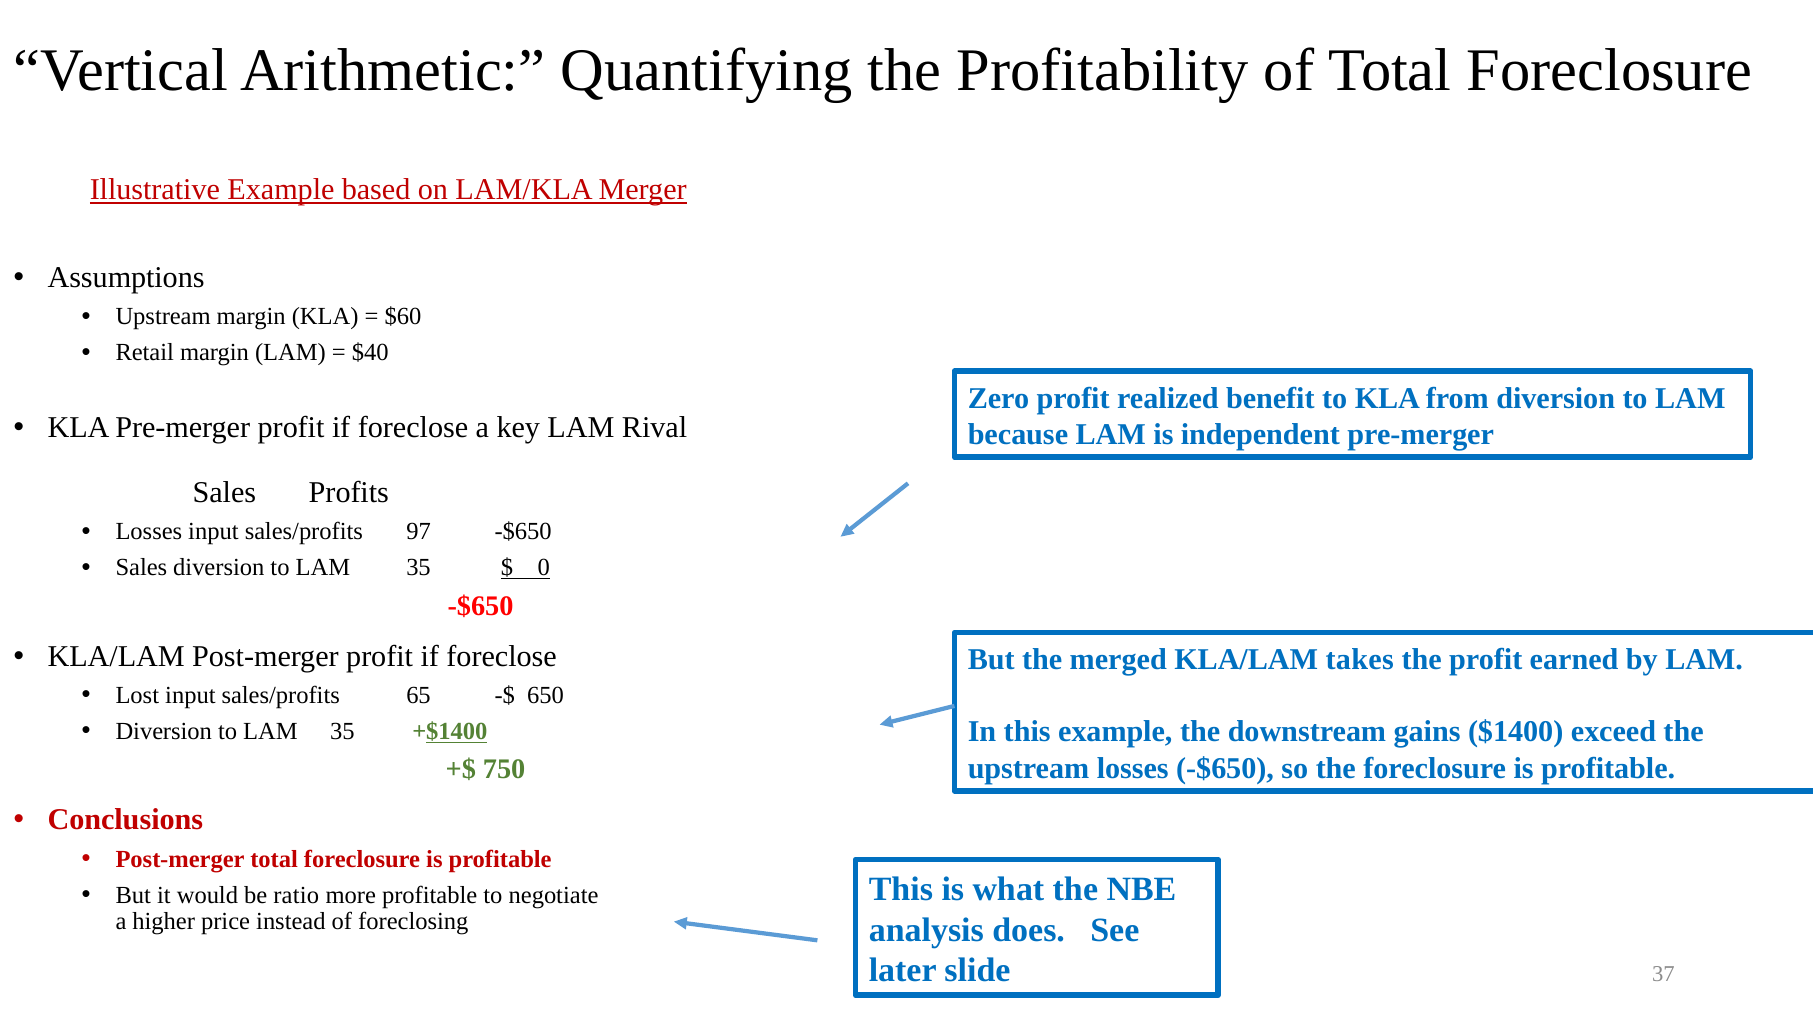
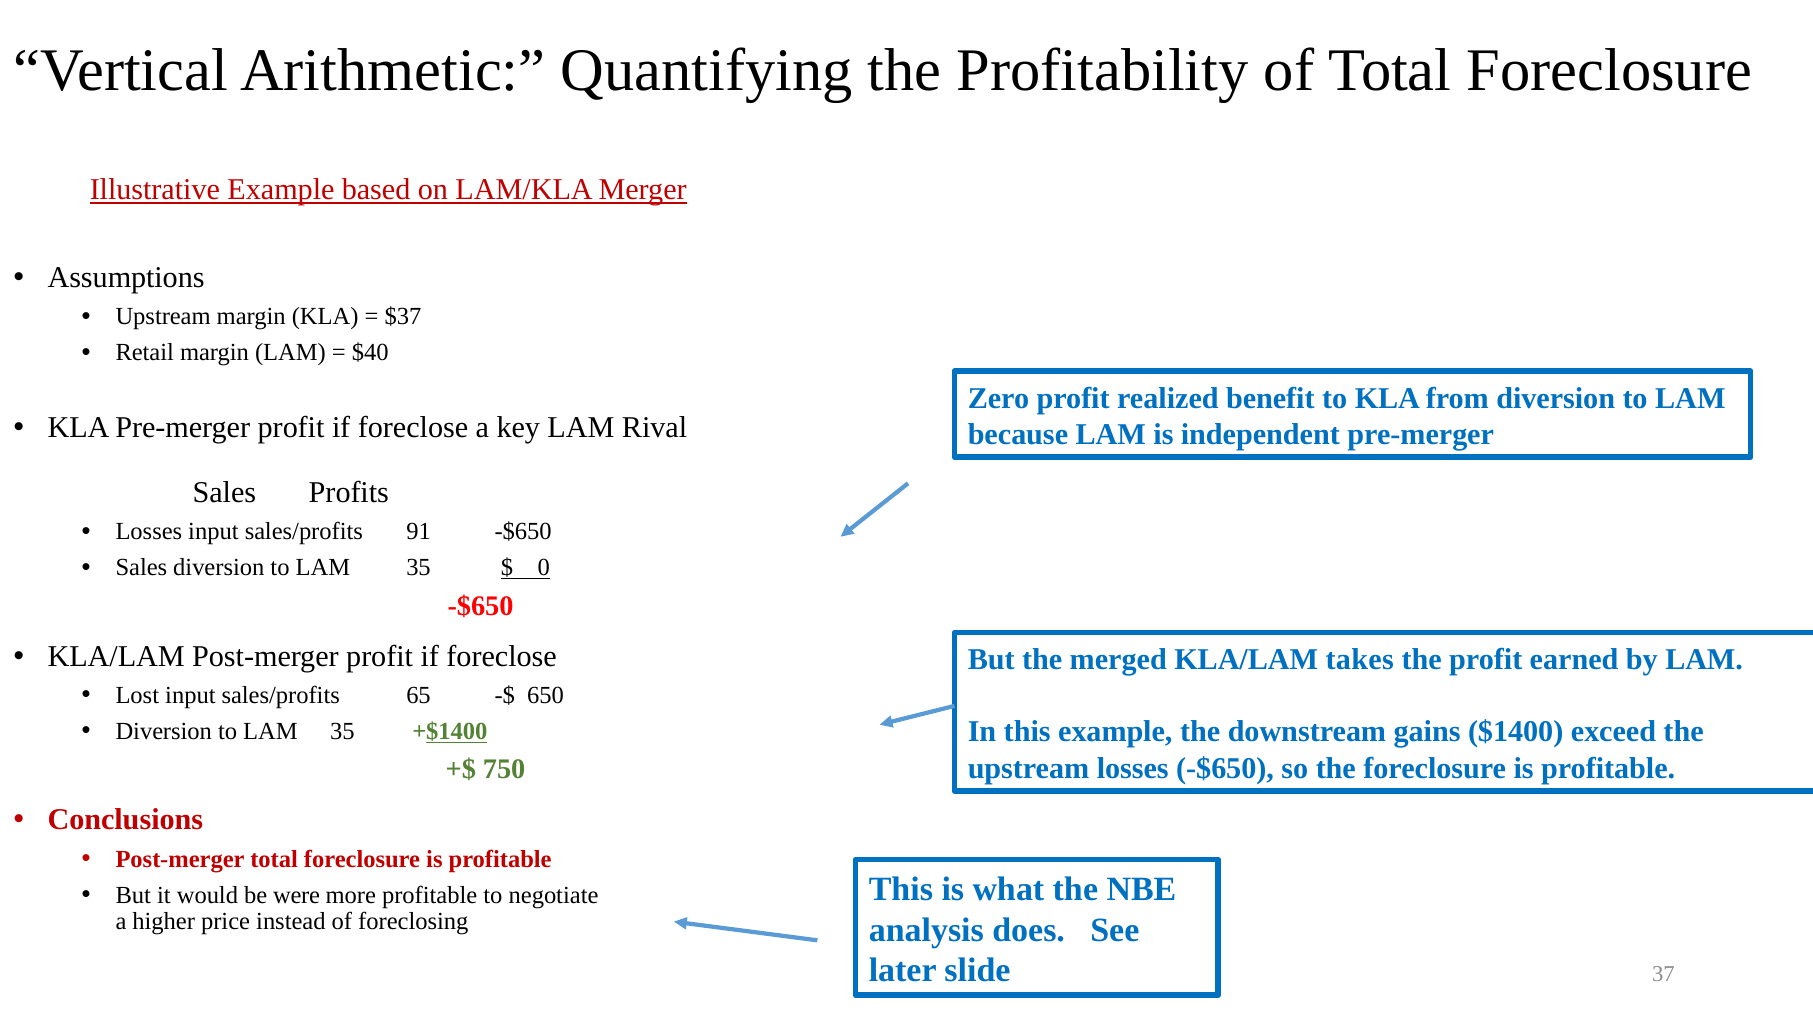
$60: $60 -> $37 (403, 317)
97: 97 -> 91 (419, 532)
ratio: ratio -> were (296, 895)
